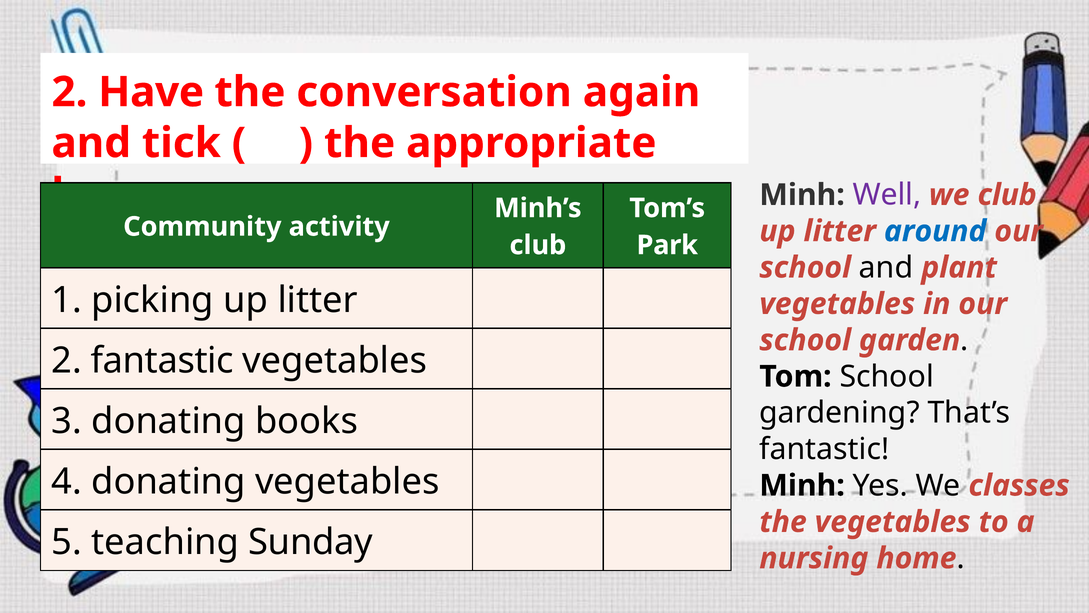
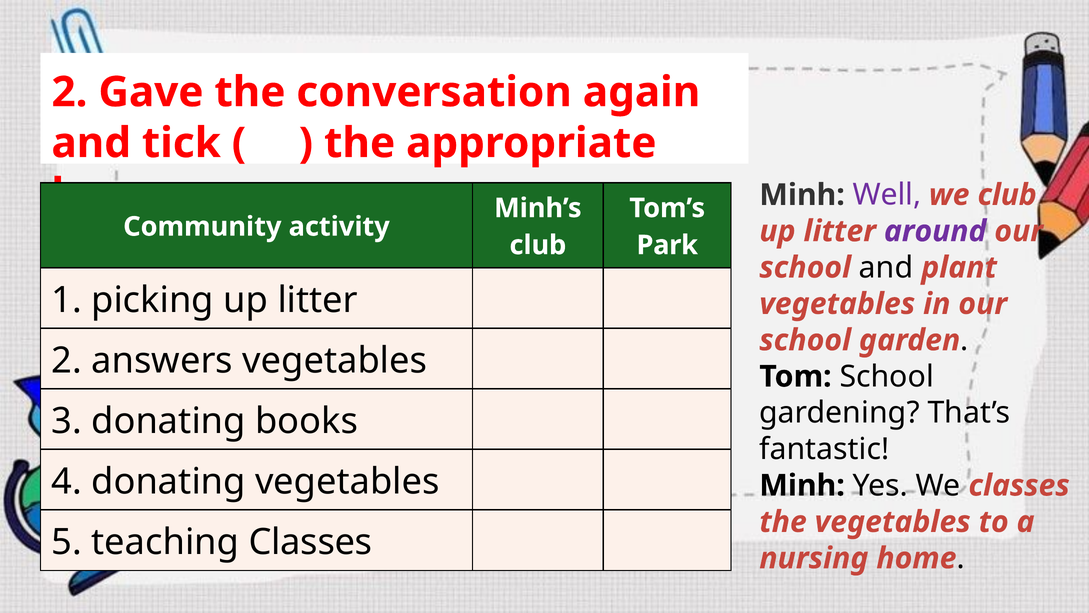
Have: Have -> Gave (151, 92)
around colour: blue -> purple (935, 231)
2 fantastic: fantastic -> answers (162, 360)
teaching Sunday: Sunday -> Classes (310, 542)
